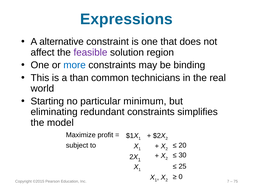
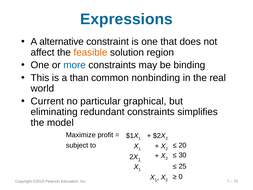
feasible colour: purple -> orange (90, 52)
technicians: technicians -> nonbinding (156, 78)
Starting: Starting -> Current (47, 101)
minimum: minimum -> graphical (145, 101)
